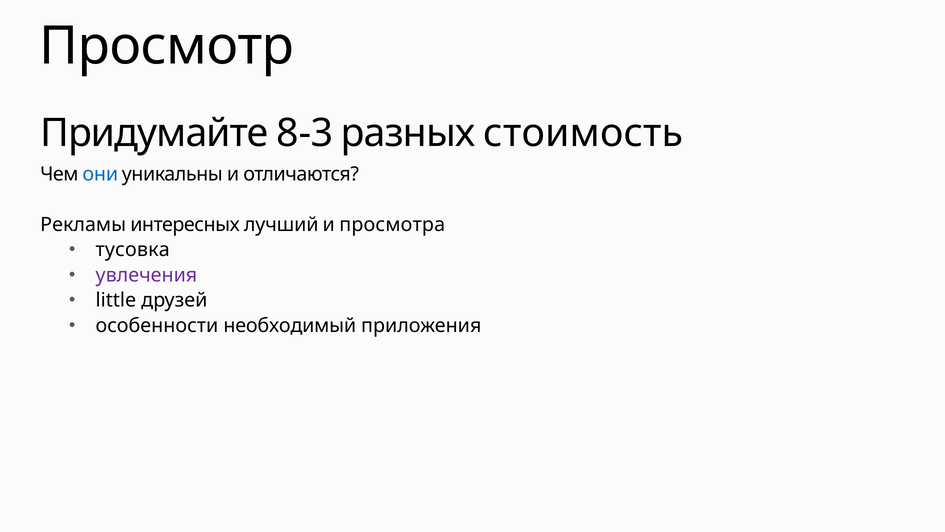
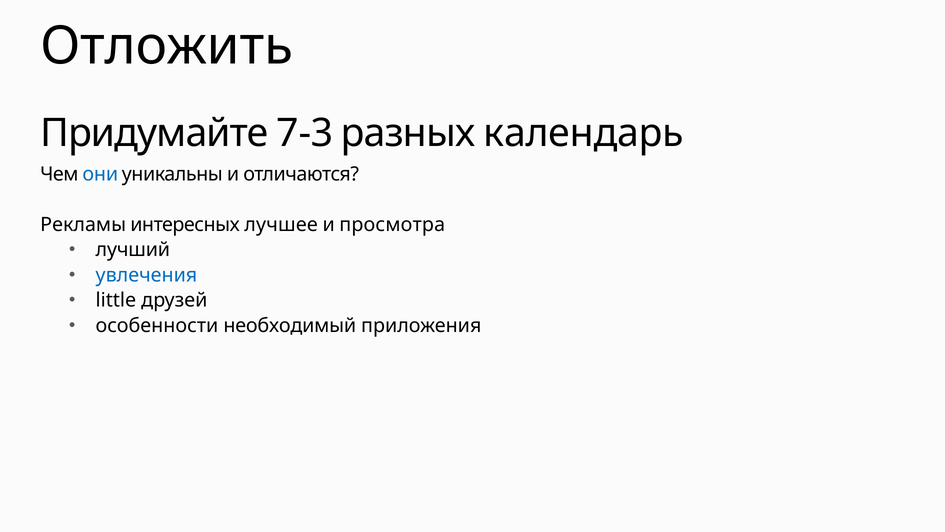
Просмотр: Просмотр -> Отложить (167, 46)
8-3: 8-3 -> 7-3 (305, 133)
стоимость: стоимость -> календарь (584, 133)
лучший: лучший -> лучшее (281, 225)
тусовка: тусовка -> лучший (133, 250)
увлечения colour: purple -> blue (146, 275)
